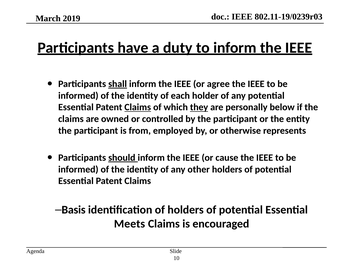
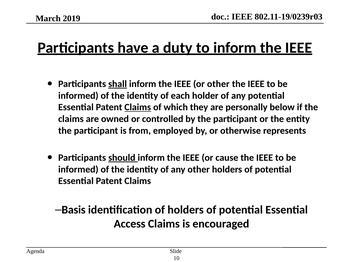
or agree: agree -> other (218, 84)
they underline: present -> none (199, 107)
Meets: Meets -> Access (130, 224)
